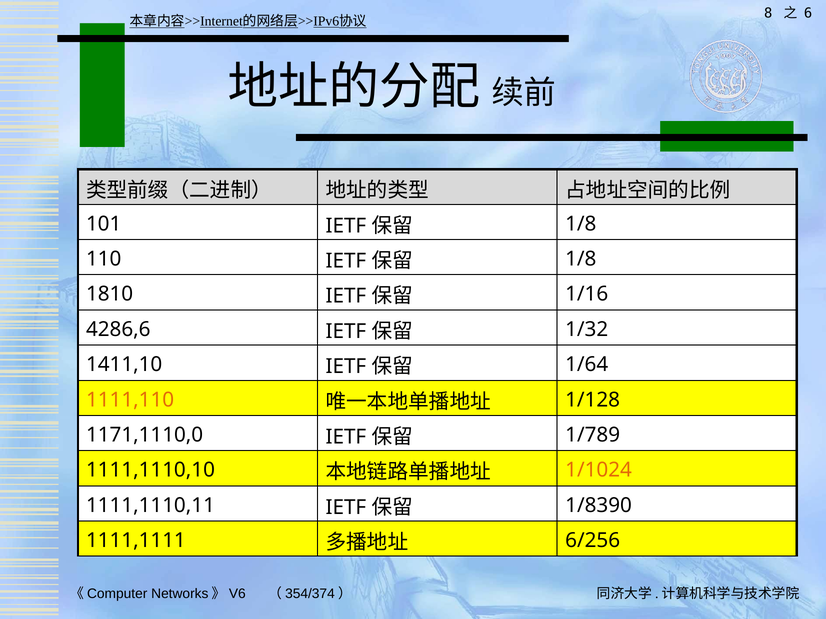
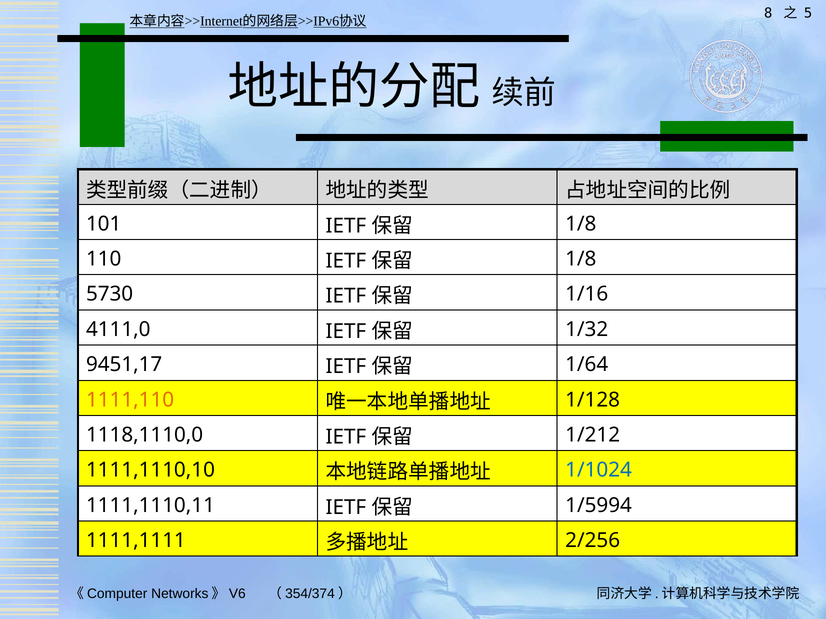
6: 6 -> 5 (808, 13)
1810: 1810 -> 5730 (110, 294)
4286,6: 4286,6 -> 4111,0 (118, 330)
1411,10: 1411,10 -> 9451,17 (124, 365)
1171,1110,0: 1171,1110,0 -> 1118,1110,0 (145, 435)
1/789: 1/789 -> 1/212 (593, 435)
1/1024 colour: orange -> blue (599, 470)
1/8390: 1/8390 -> 1/5994 (599, 506)
6/256: 6/256 -> 2/256 (593, 541)
